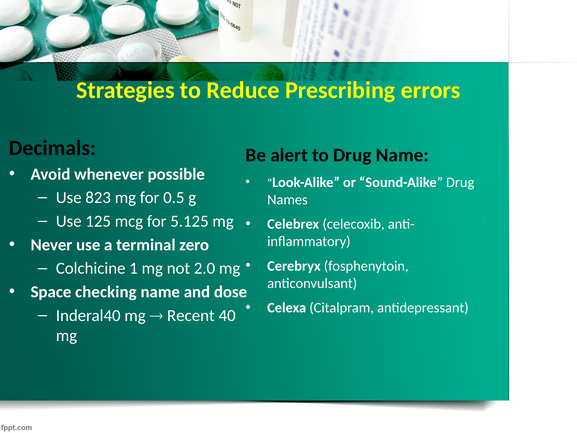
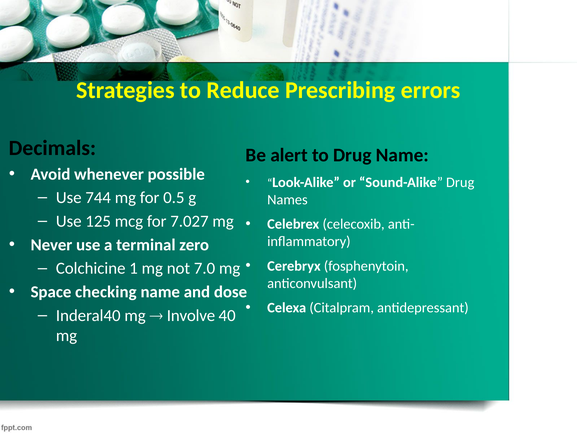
823: 823 -> 744 (98, 198)
5.125: 5.125 -> 7.027 (189, 221)
2.0: 2.0 -> 7.0 (204, 268)
Recent: Recent -> Involve (191, 315)
